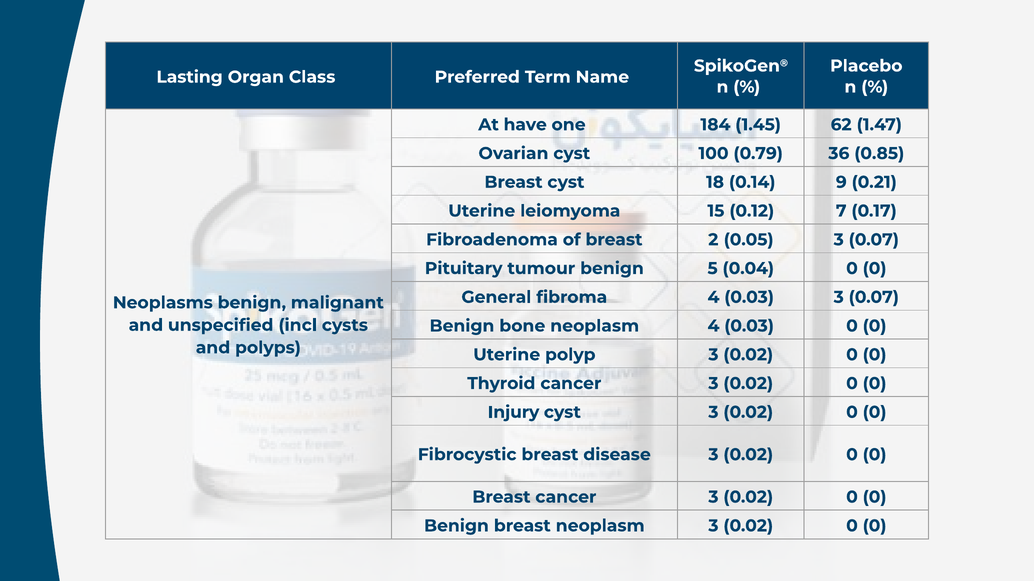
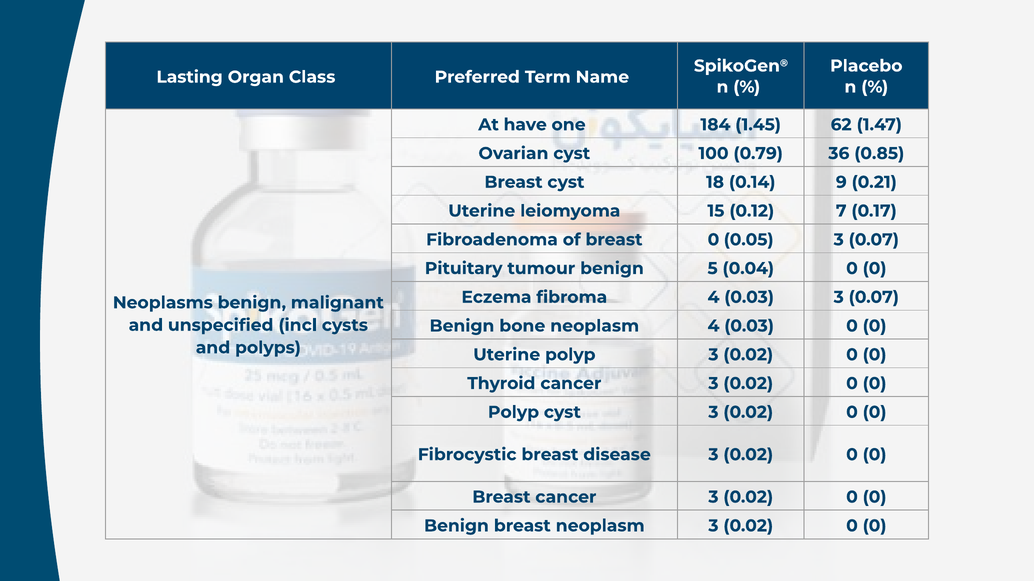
breast 2: 2 -> 0 (713, 240)
General: General -> Eczema (496, 297)
Injury: Injury -> Polyp (513, 413)
